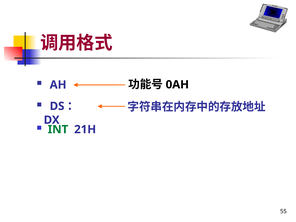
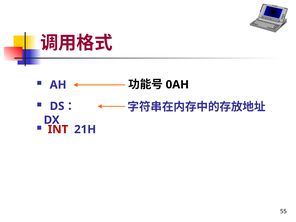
INT colour: green -> red (58, 129)
